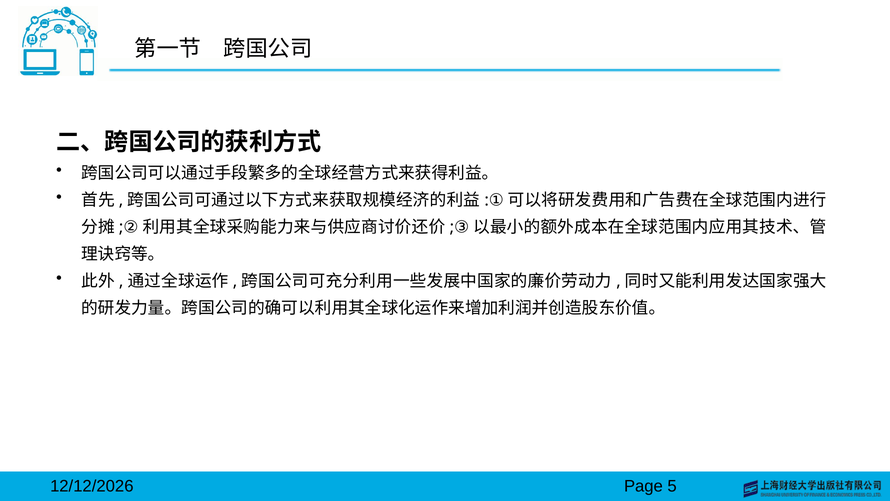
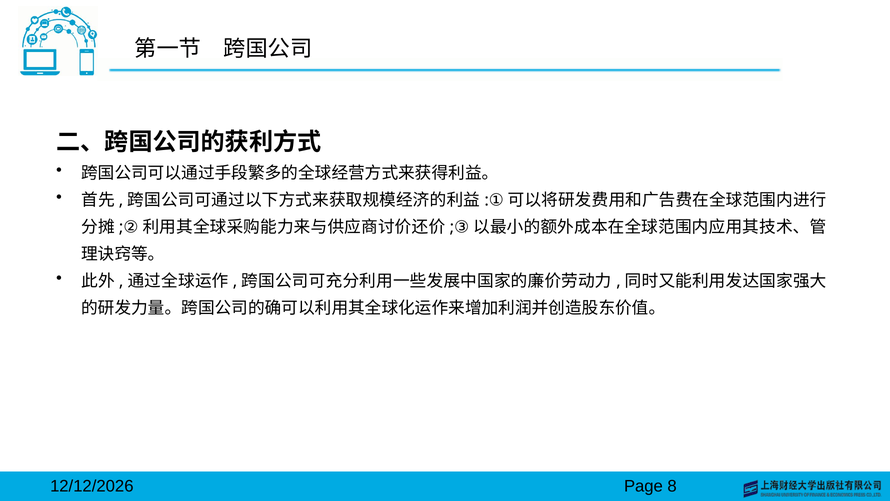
5: 5 -> 8 (672, 486)
